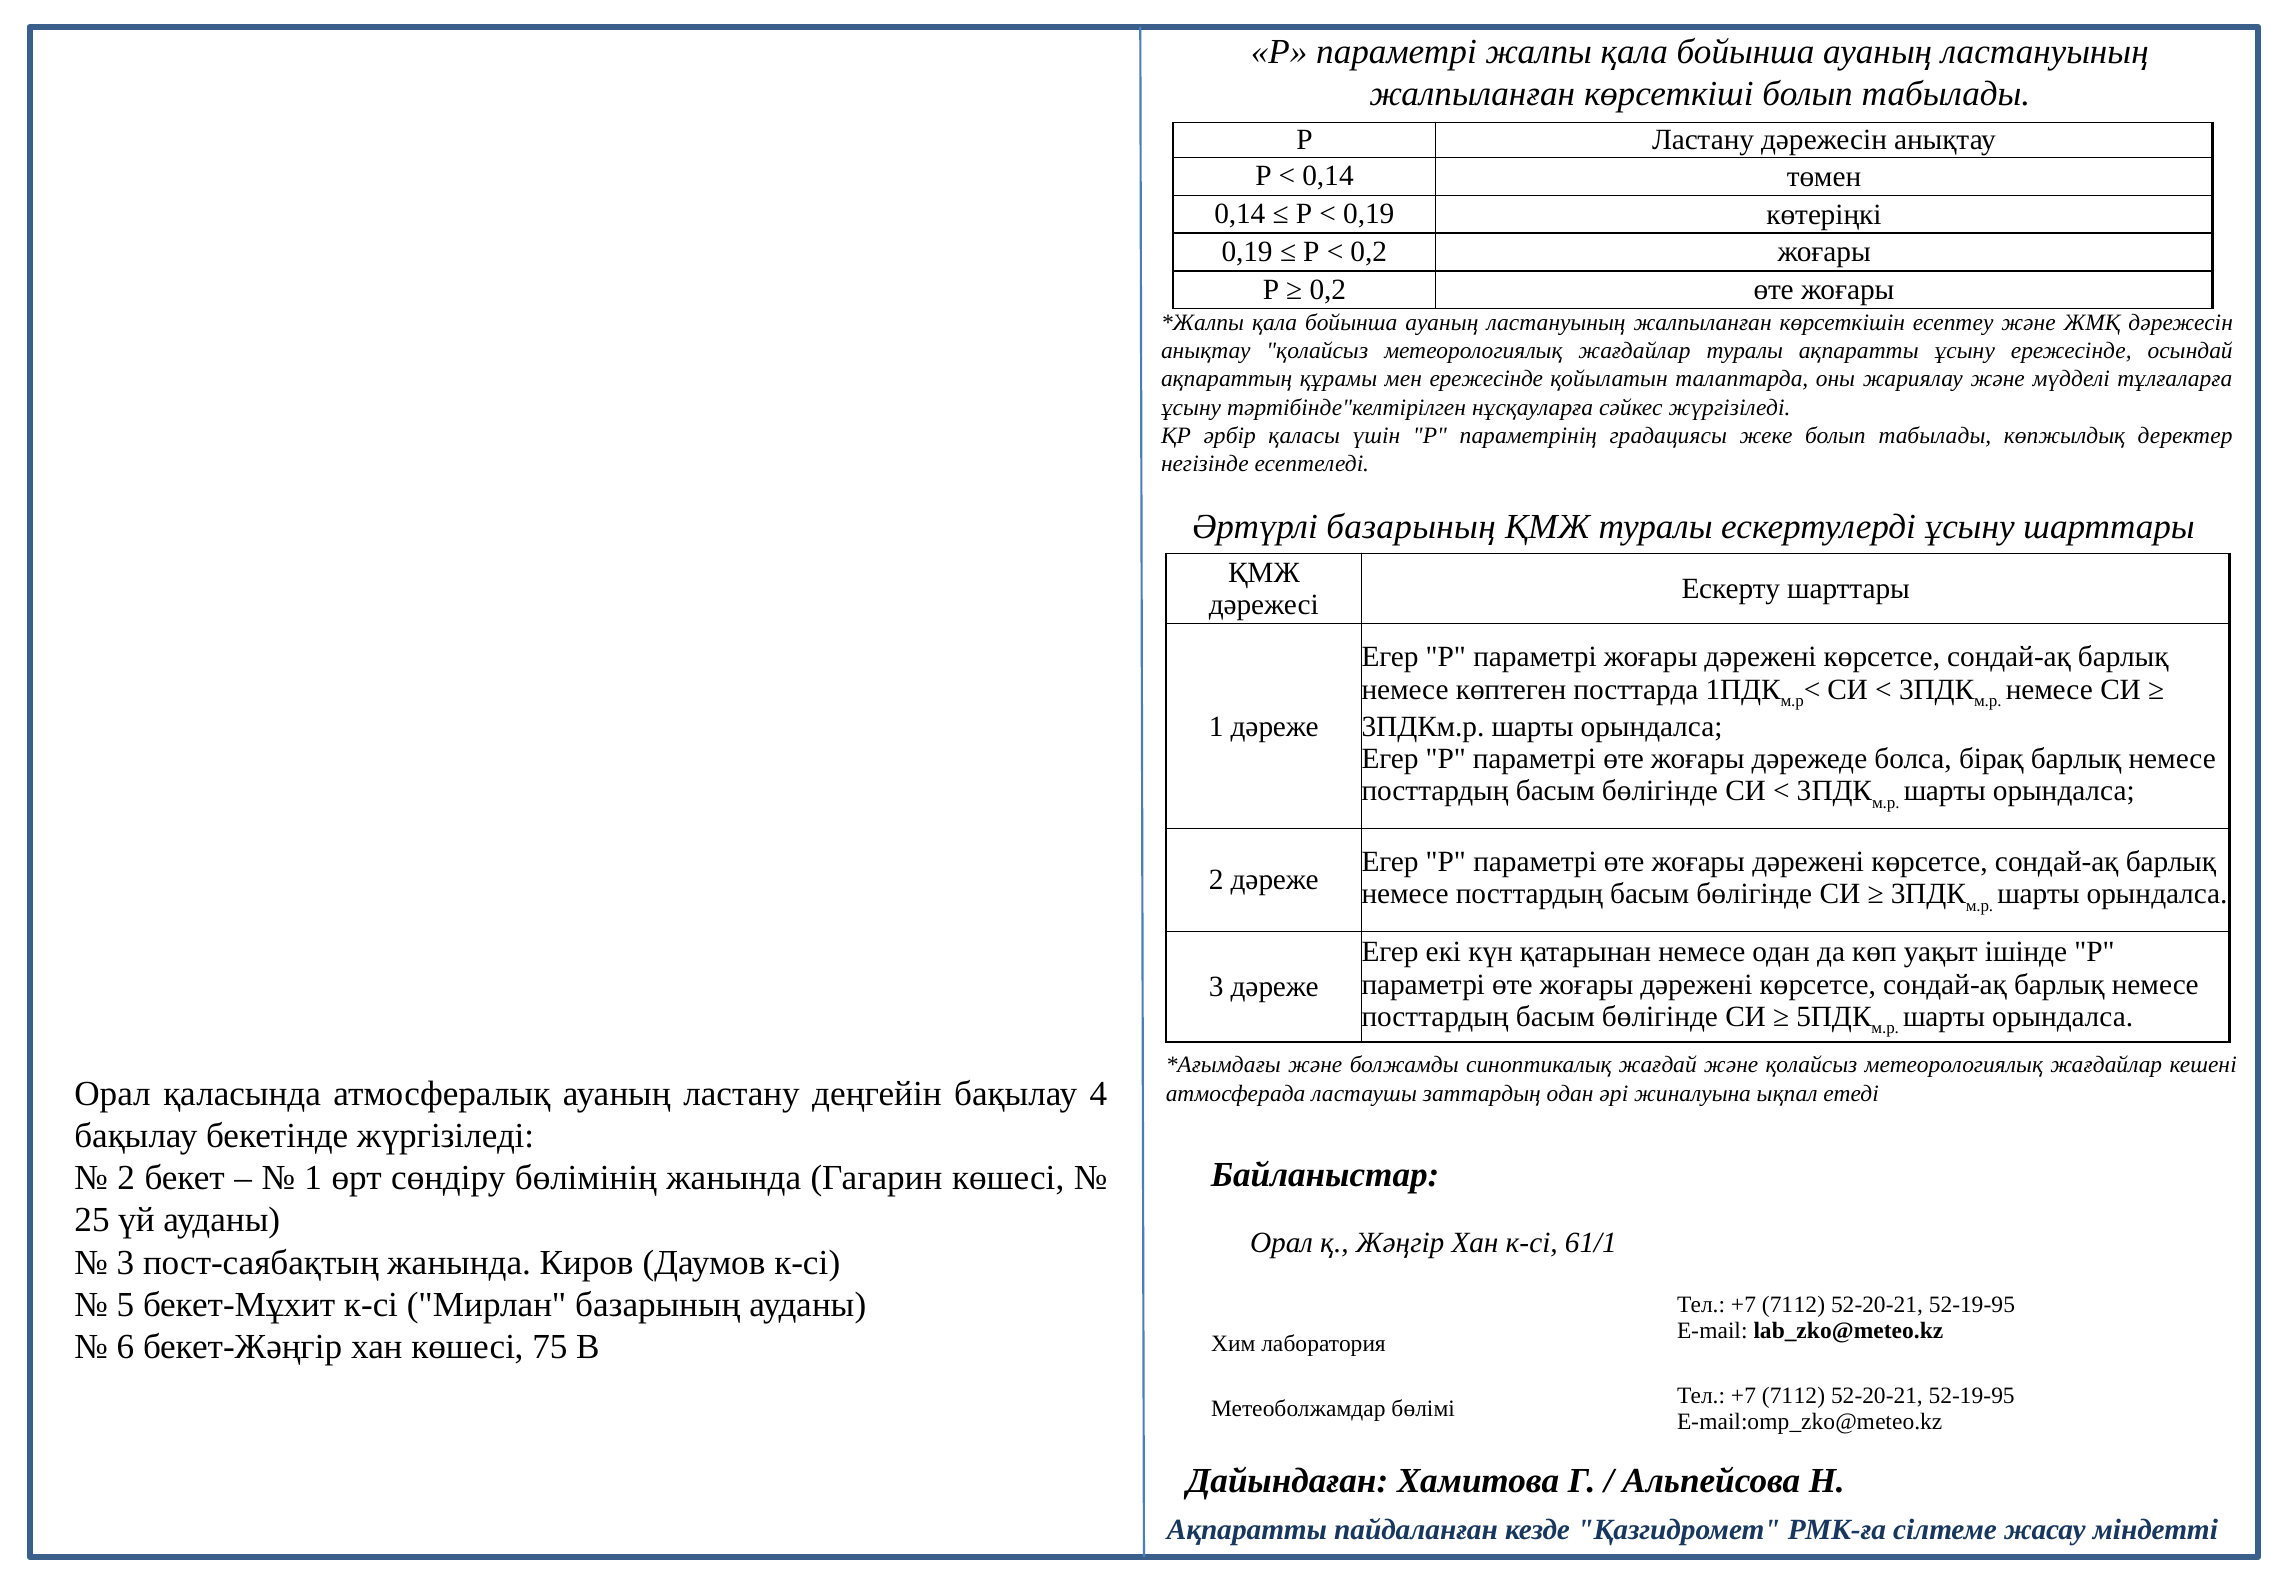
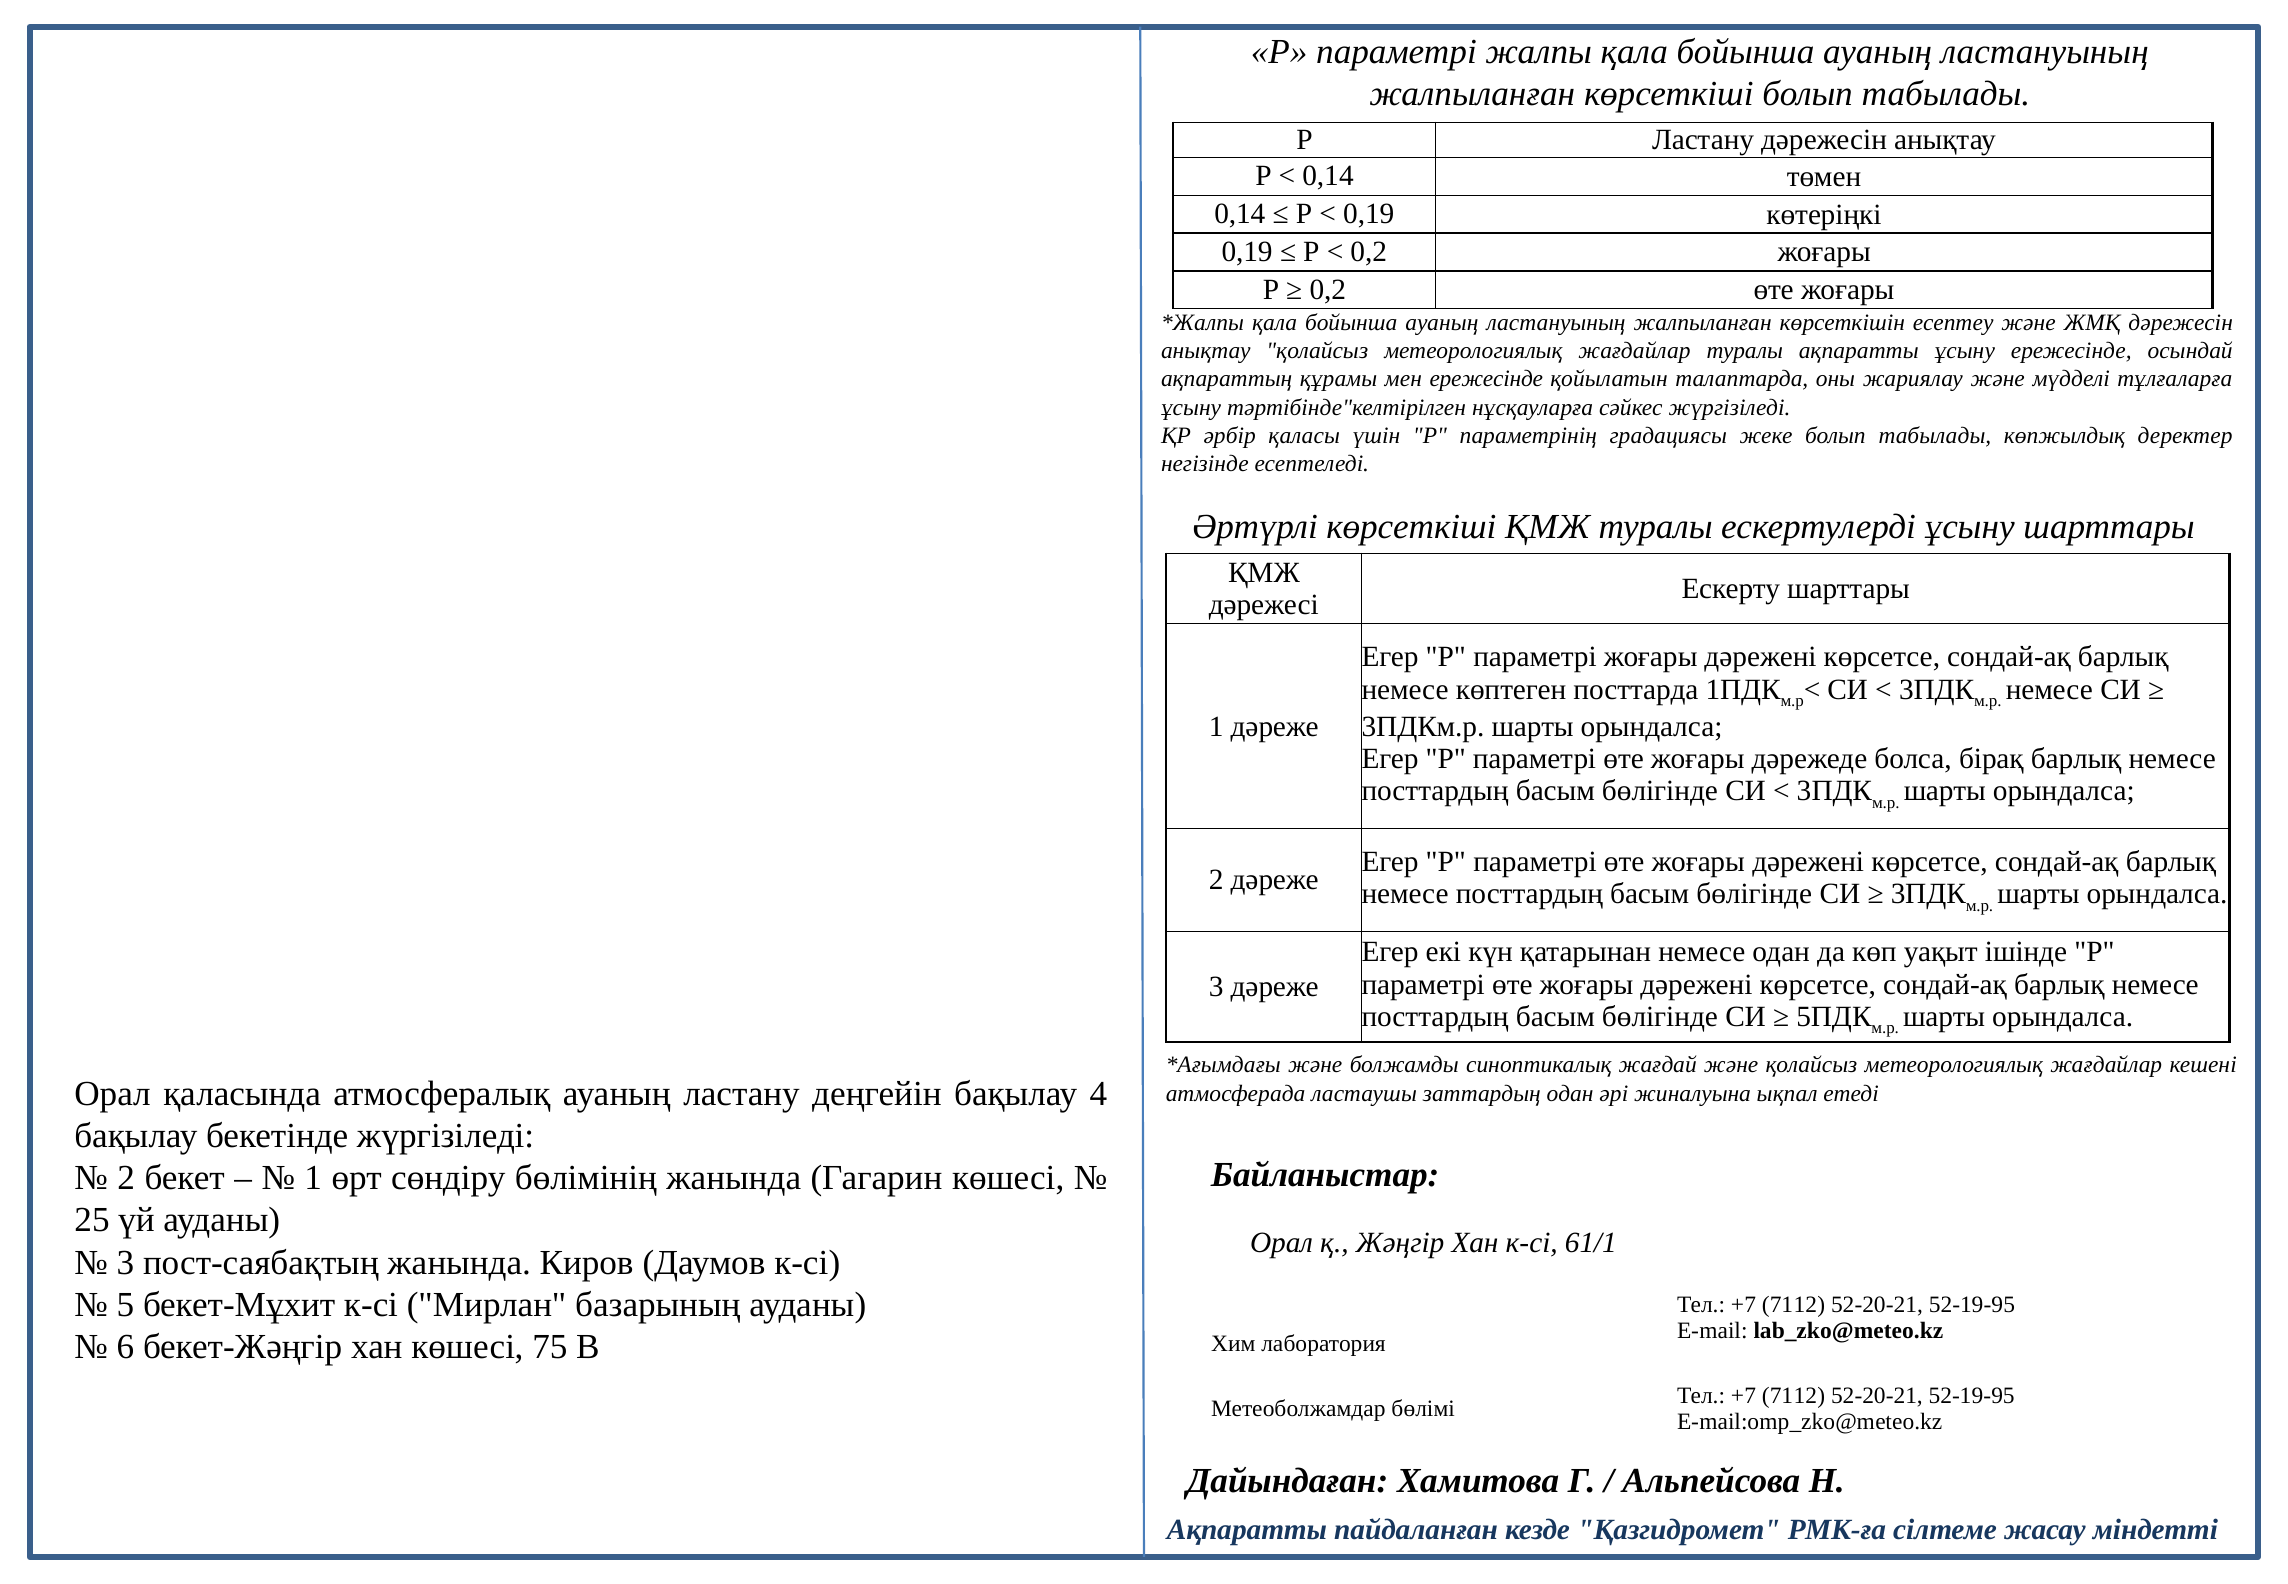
Әртүрлі базарының: базарының -> көрсеткіші (1411, 527)
